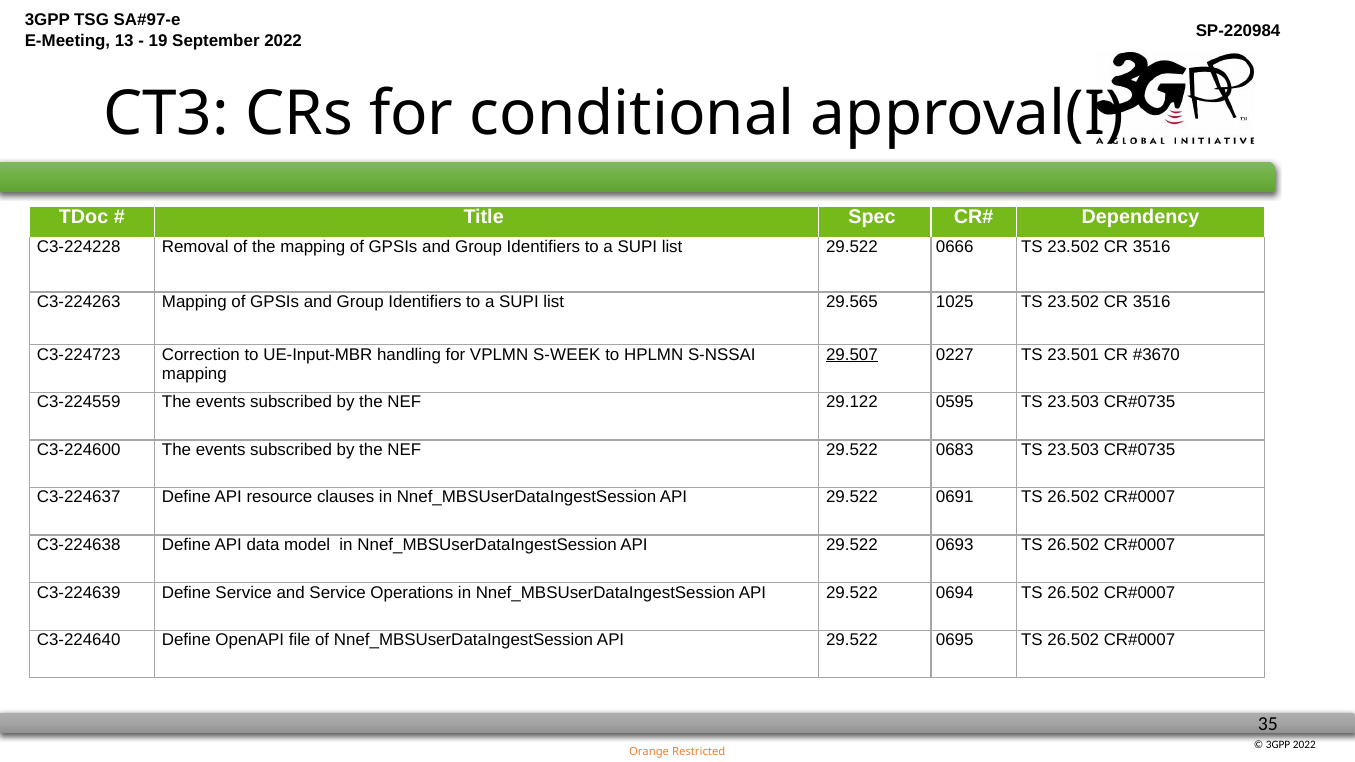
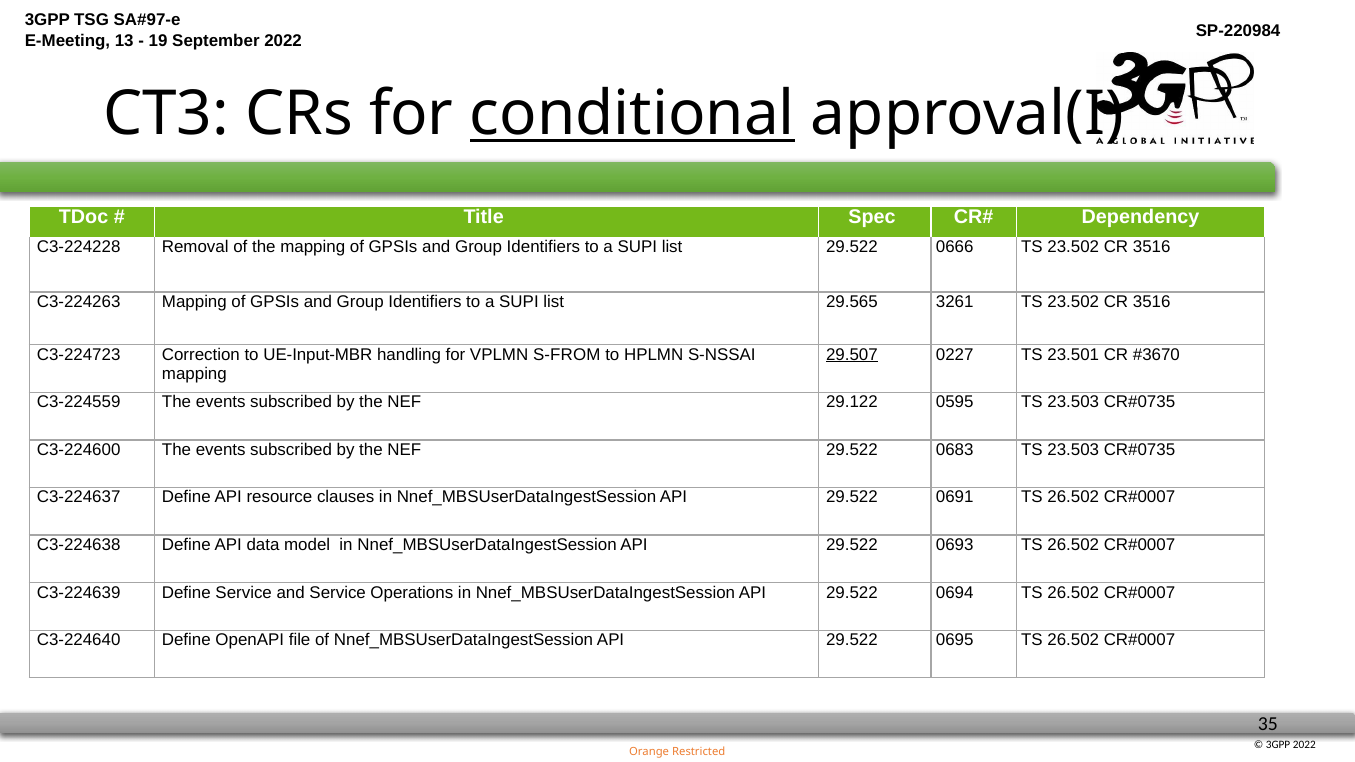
conditional underline: none -> present (632, 114)
1025: 1025 -> 3261 (955, 302)
S-WEEK: S-WEEK -> S-FROM (567, 355)
